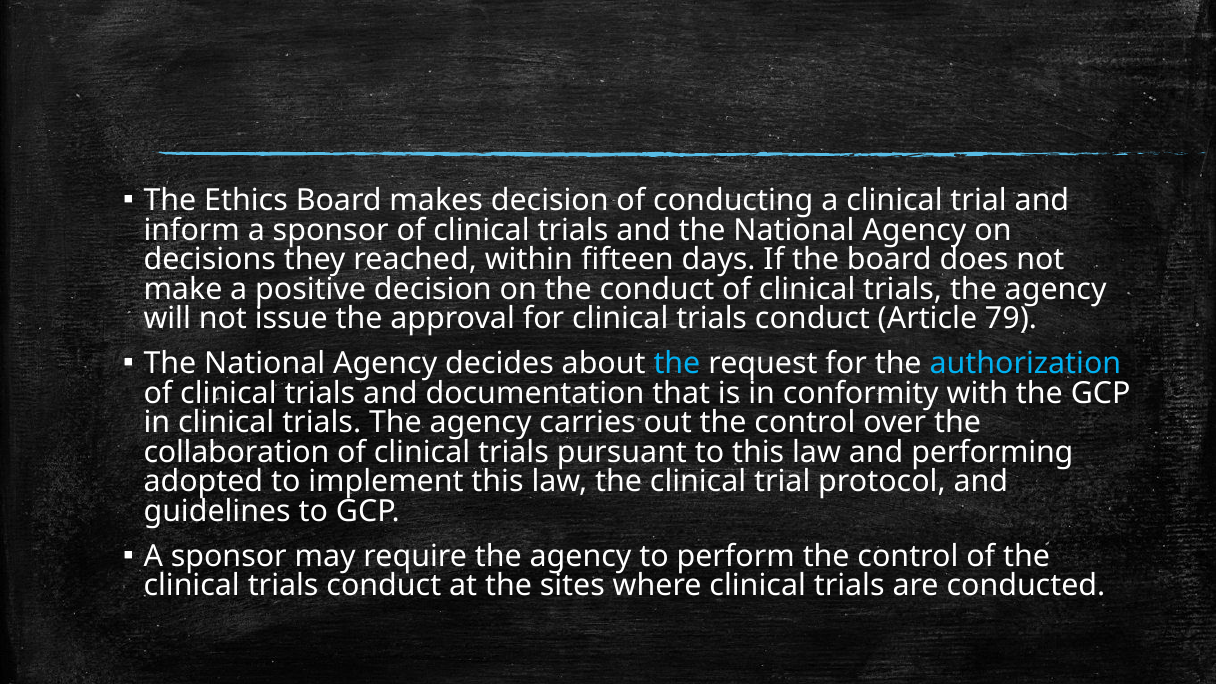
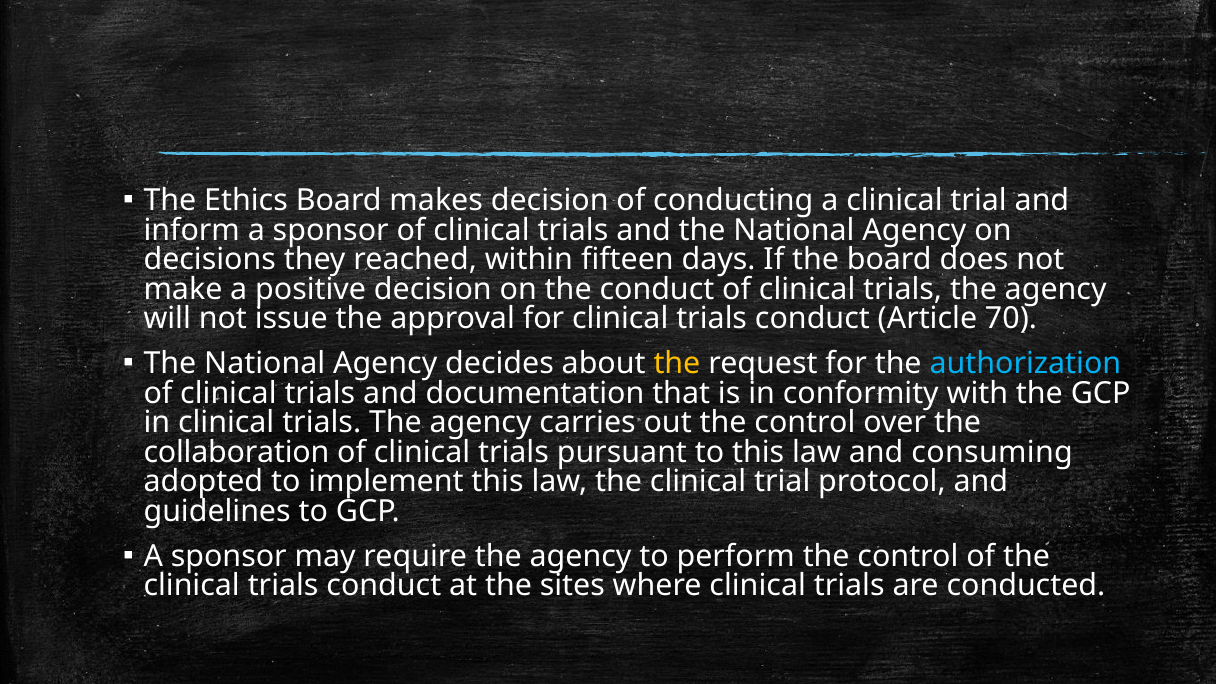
79: 79 -> 70 (1011, 319)
the colour: light blue -> yellow (677, 364)
performing: performing -> consuming (992, 452)
